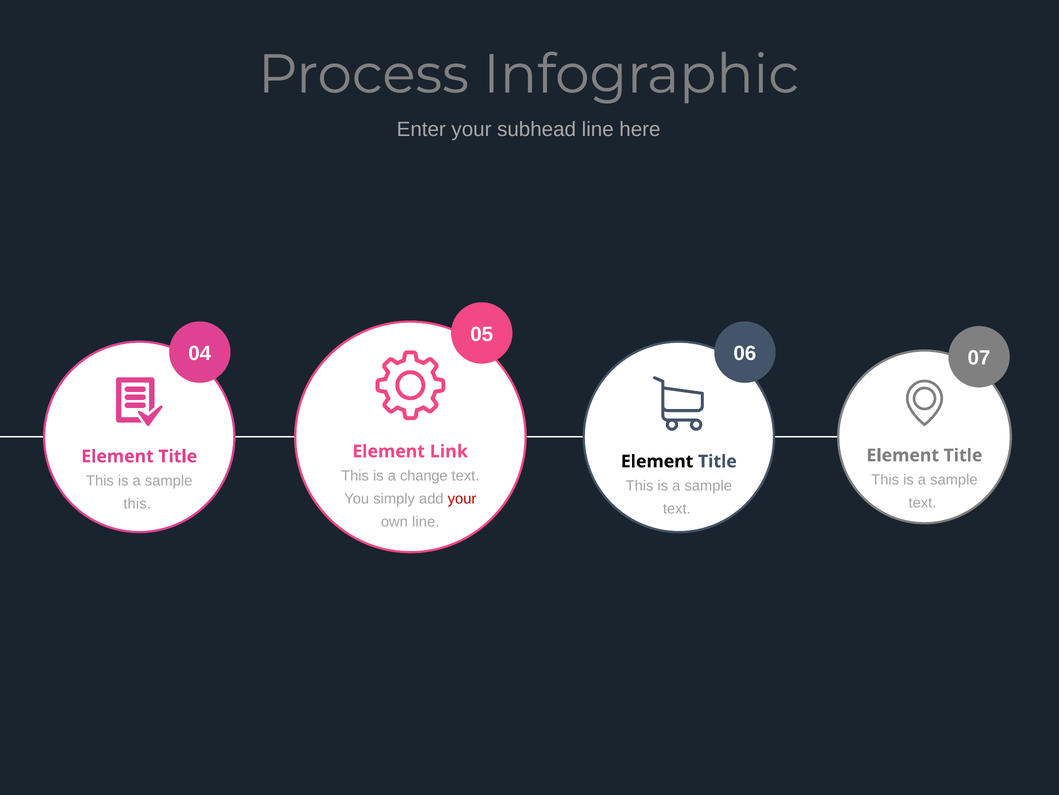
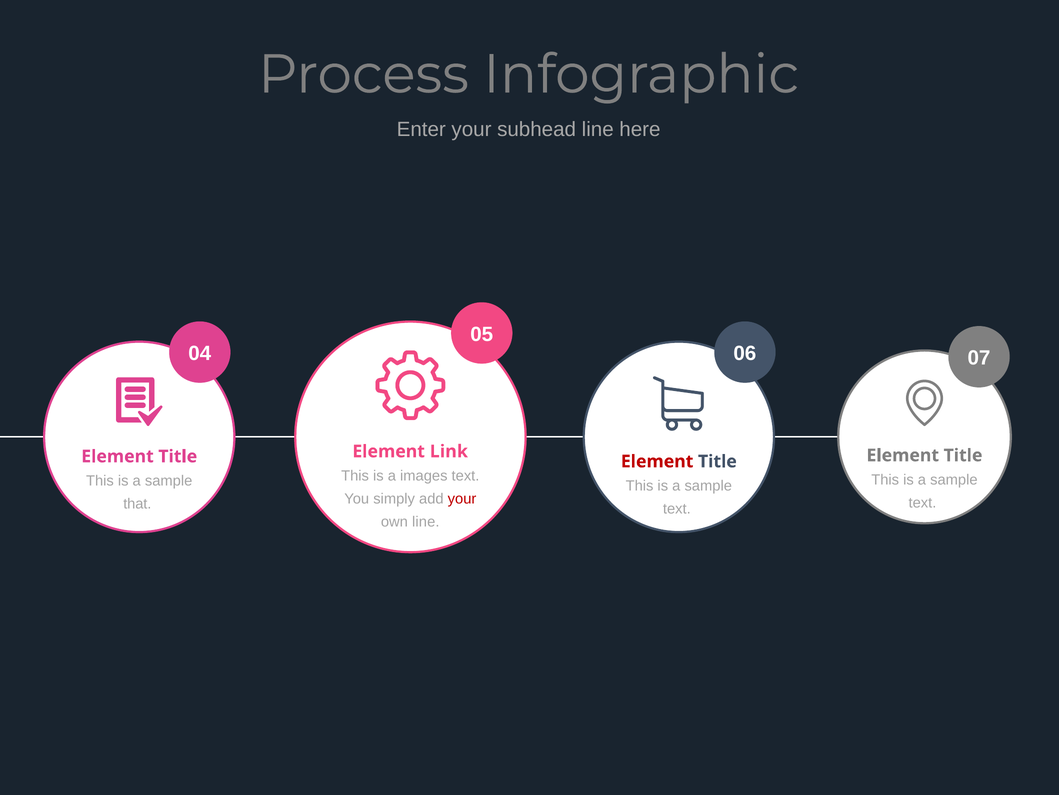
Element colour: black -> red (657, 461)
change: change -> images (424, 476)
this: this -> that (137, 504)
